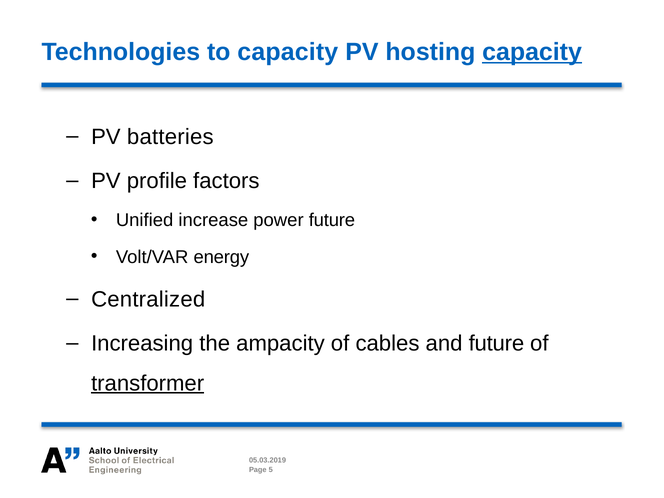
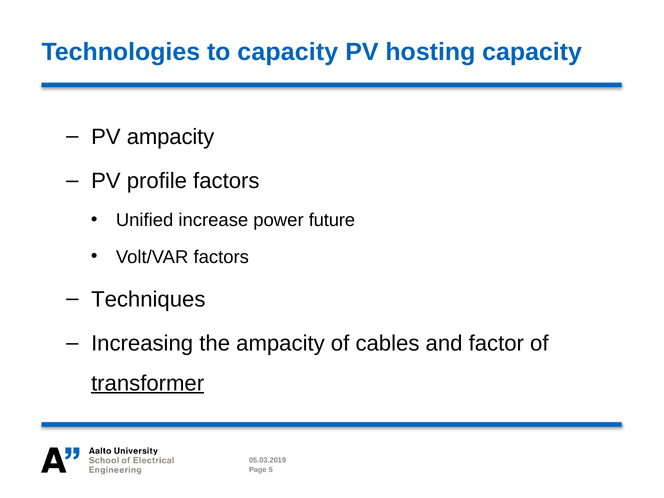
capacity underline: present -> none (532, 52)
PV batteries: batteries -> ampacity (170, 137)
Volt/VAR energy: energy -> factors (221, 257)
Centralized: Centralized -> Techniques (148, 299)
and future: future -> factor (496, 344)
